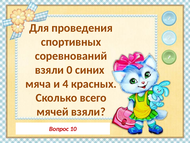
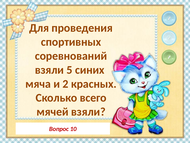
0: 0 -> 5 (69, 70)
4: 4 -> 2 (65, 84)
